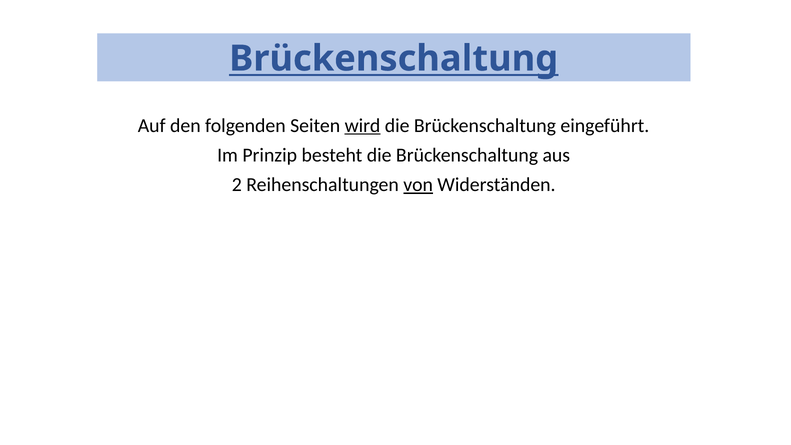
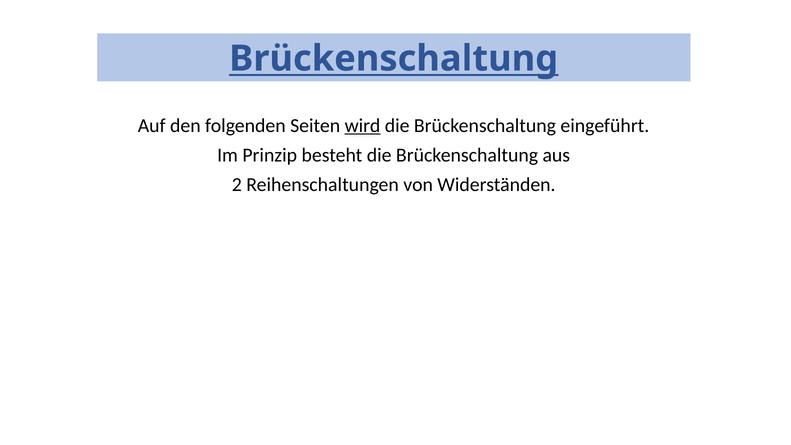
von underline: present -> none (418, 185)
